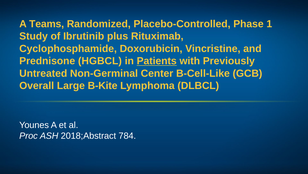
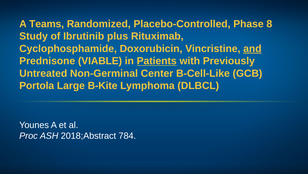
1: 1 -> 8 (269, 24)
and underline: none -> present (252, 48)
HGBCL: HGBCL -> VIABLE (100, 61)
Overall: Overall -> Portola (37, 85)
